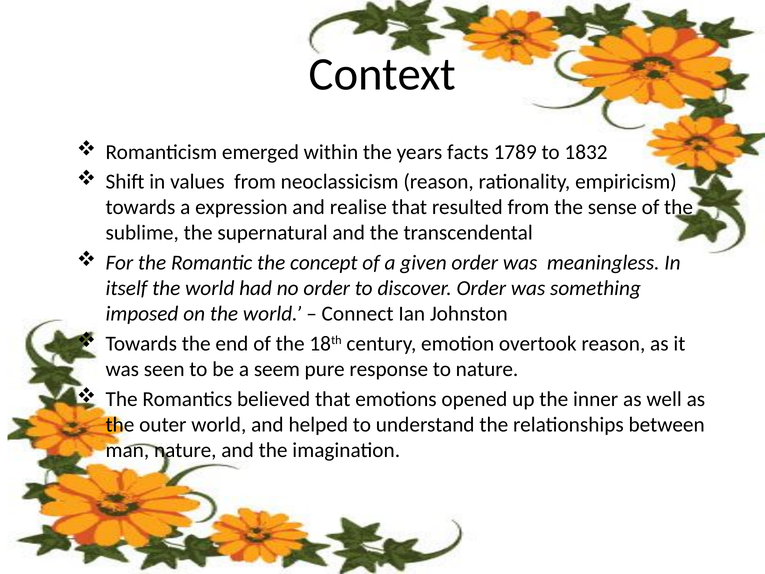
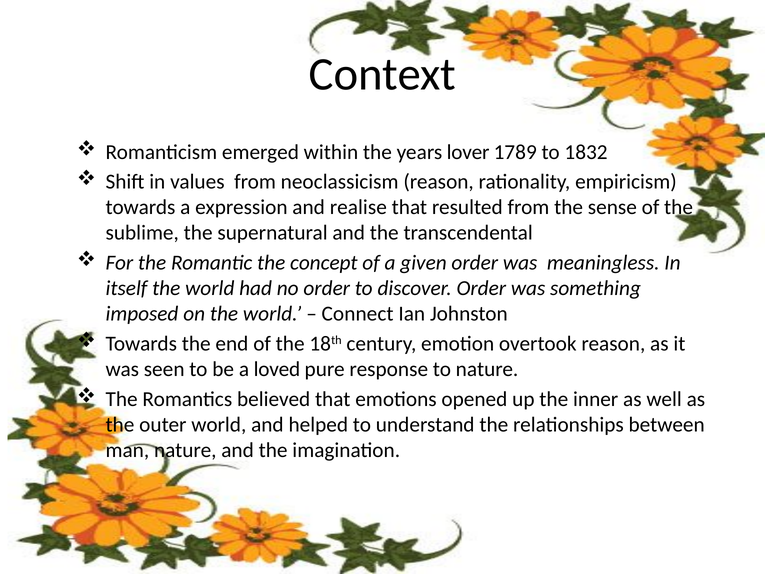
facts: facts -> lover (468, 152)
seem: seem -> loved (277, 369)
